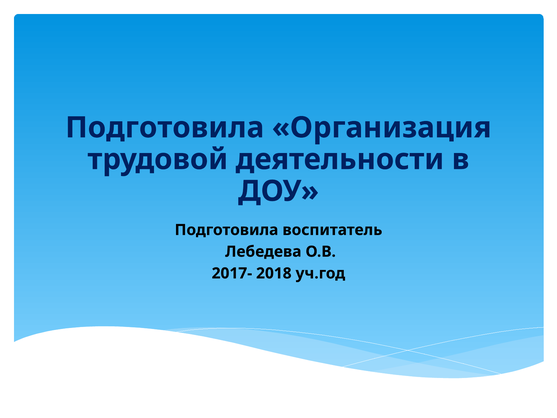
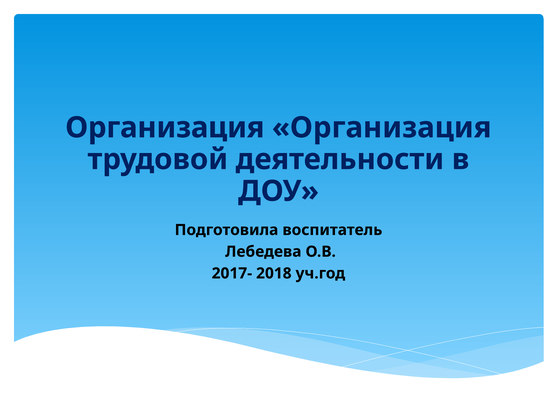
Подготовила: Подготовила -> Организация (165, 128)
